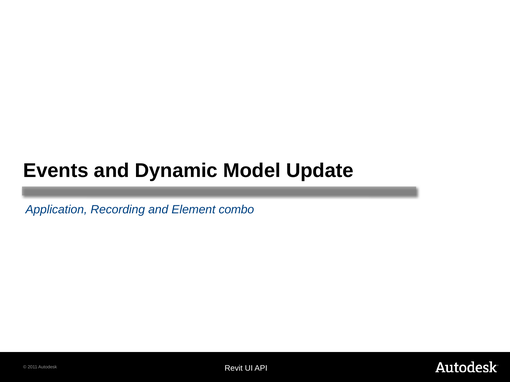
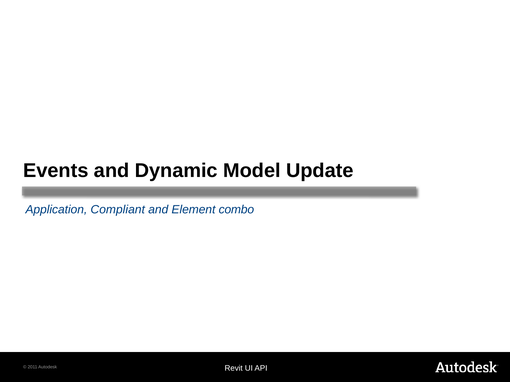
Recording: Recording -> Compliant (118, 210)
